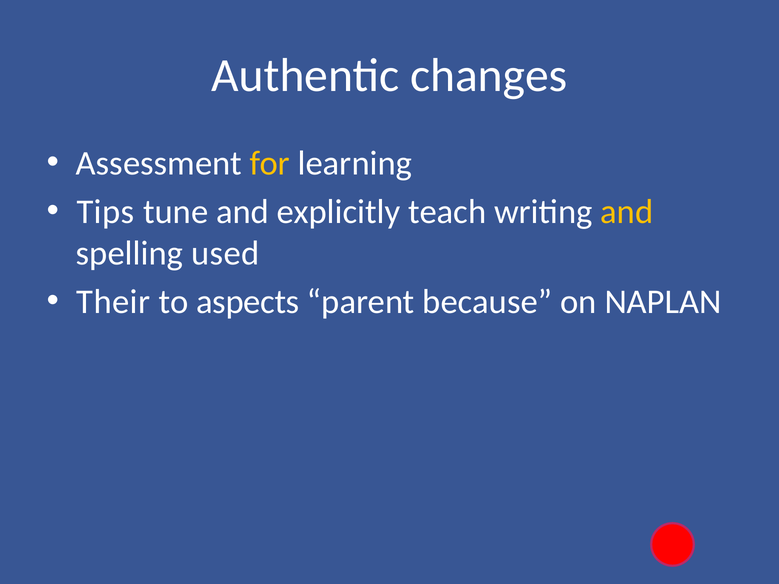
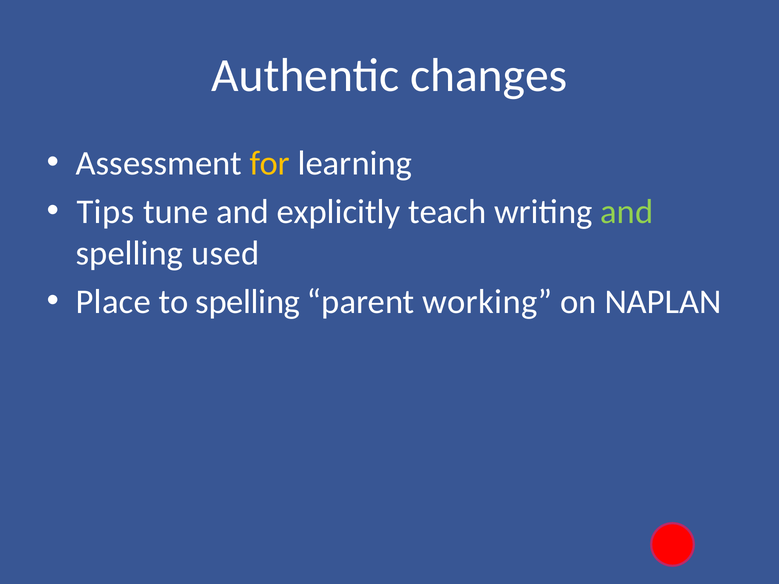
and colour: yellow -> light green (627, 212)
Their: Their -> Place (113, 302)
to aspects: aspects -> spelling (248, 302)
because: because -> working (487, 302)
